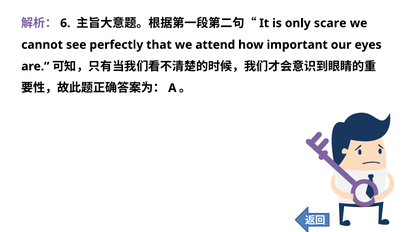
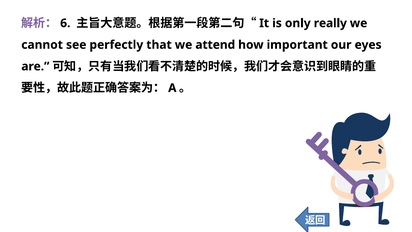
scare: scare -> really (330, 23)
